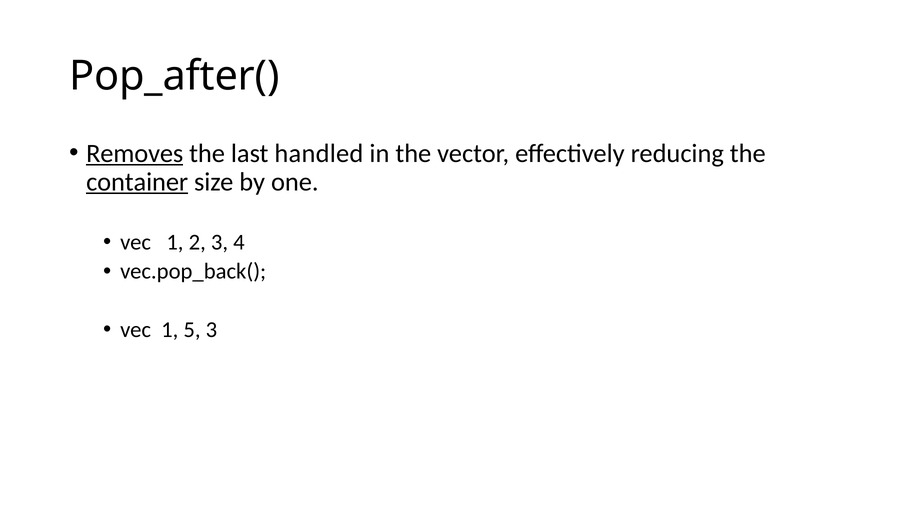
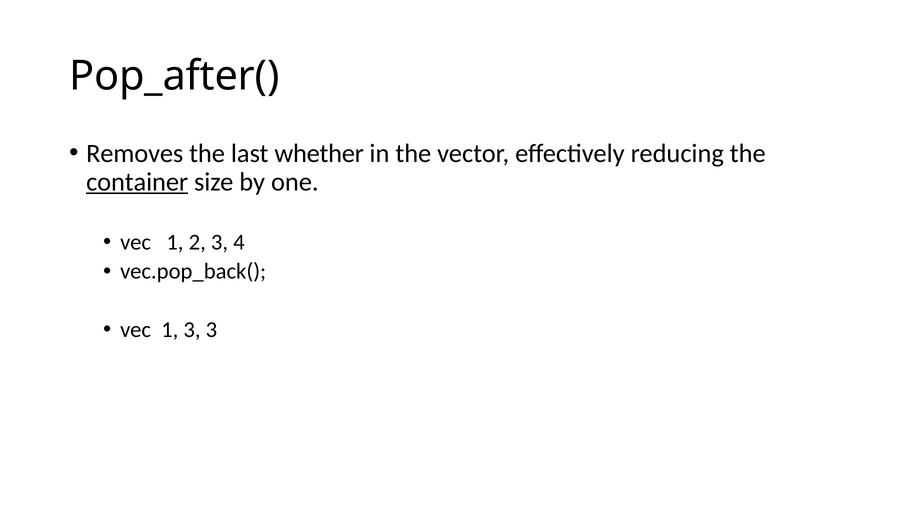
Removes underline: present -> none (135, 153)
handled: handled -> whether (319, 153)
1 5: 5 -> 3 (192, 330)
